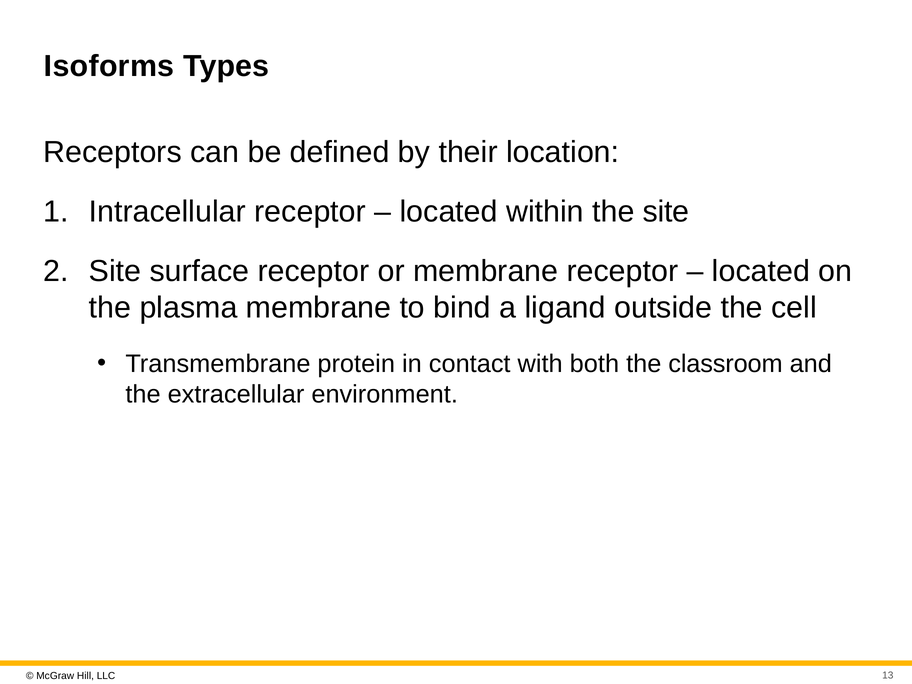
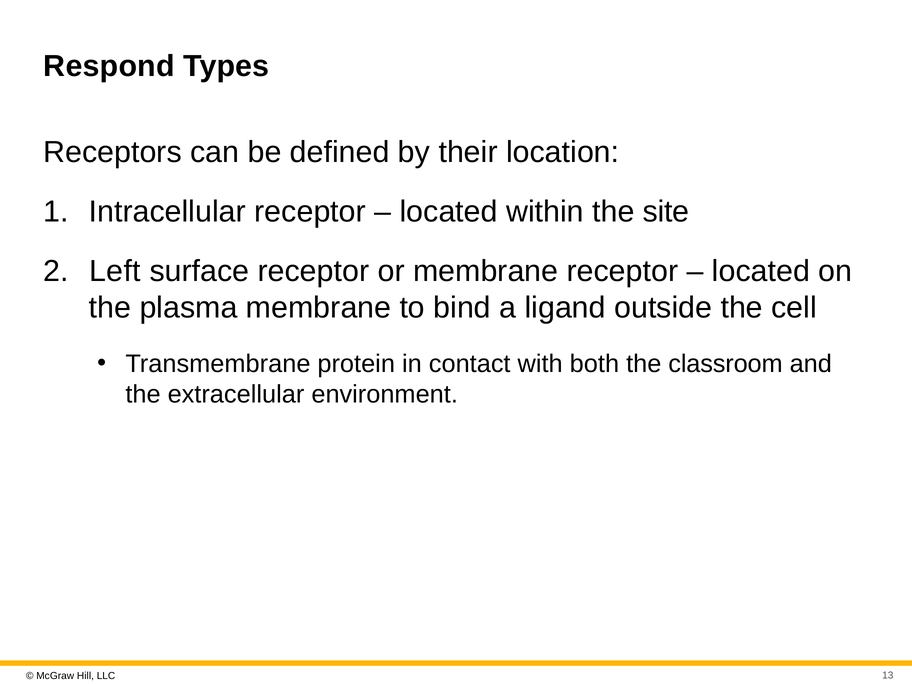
Isoforms: Isoforms -> Respond (109, 66)
Site: Site -> Left (115, 271)
